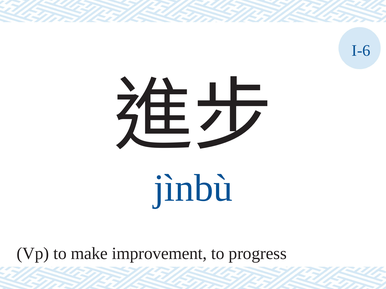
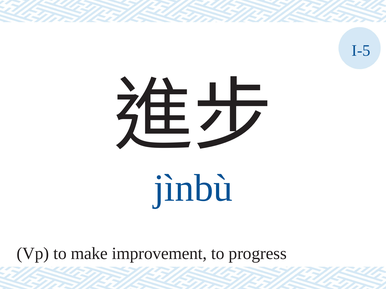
I-6: I-6 -> I-5 (361, 51)
